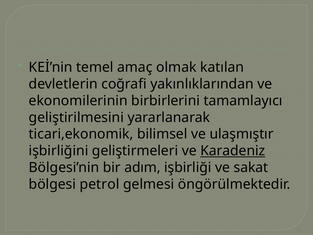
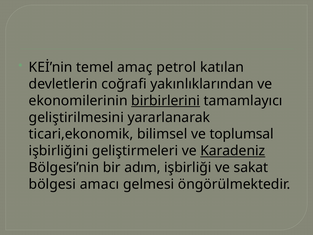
olmak: olmak -> petrol (176, 67)
birbirlerini underline: none -> present (166, 101)
ulaşmıştır: ulaşmıştır -> toplumsal (242, 134)
petrol: petrol -> amacı (100, 184)
